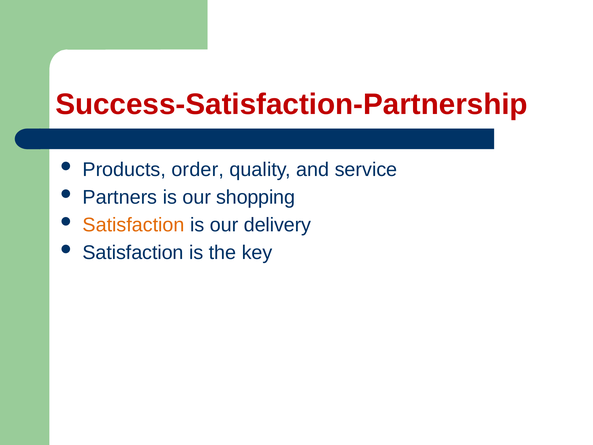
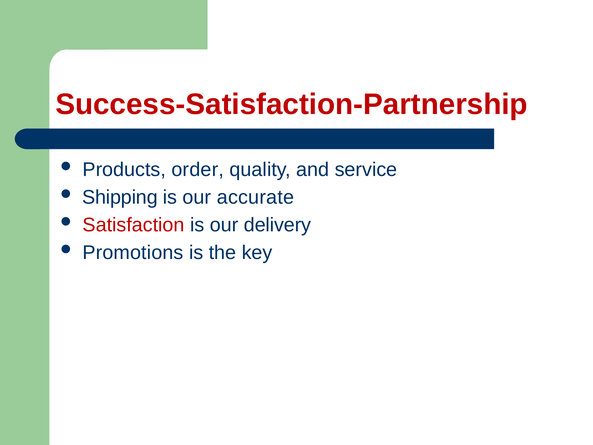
Partners: Partners -> Shipping (120, 197)
shopping: shopping -> accurate (255, 197)
Satisfaction colour: orange -> red (134, 225)
Satisfaction: Satisfaction -> Promotions (133, 252)
